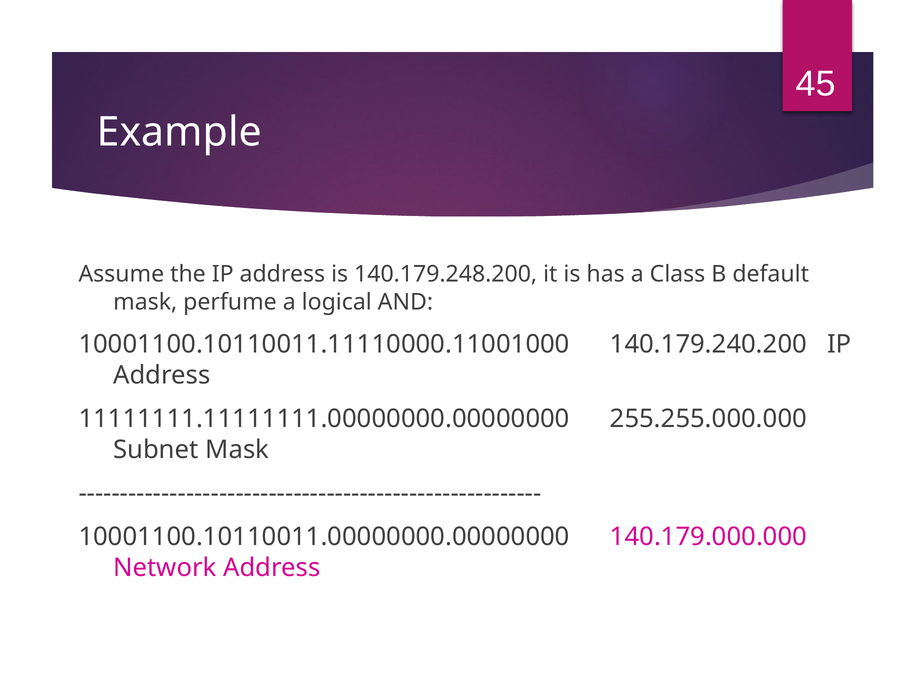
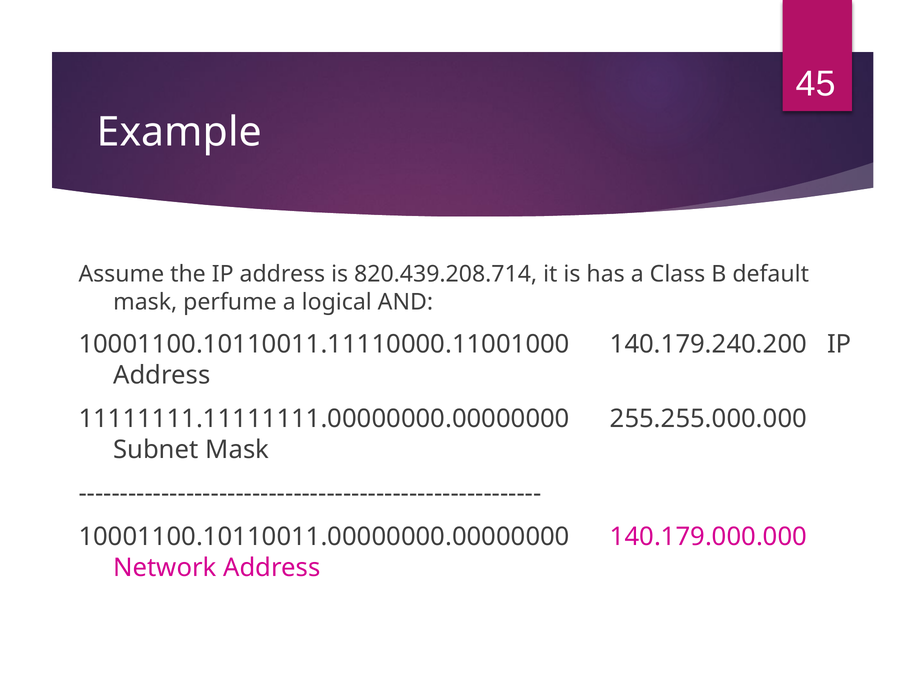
140.179.248.200: 140.179.248.200 -> 820.439.208.714 (446, 274)
